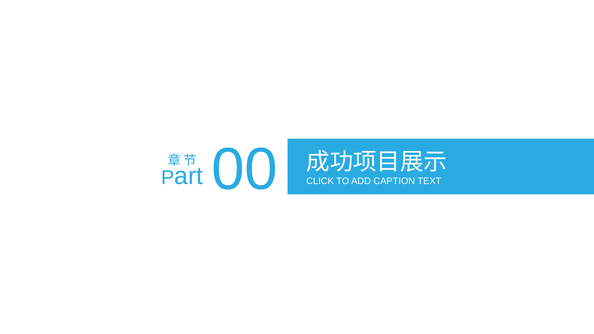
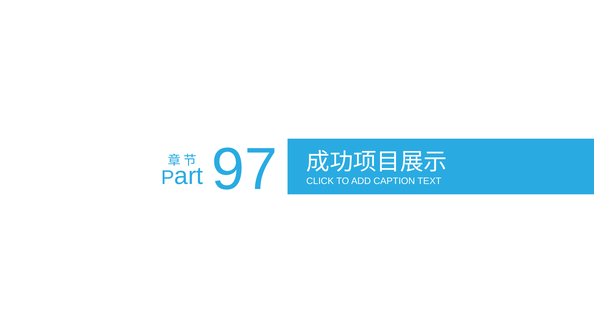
00: 00 -> 97 (245, 170)
